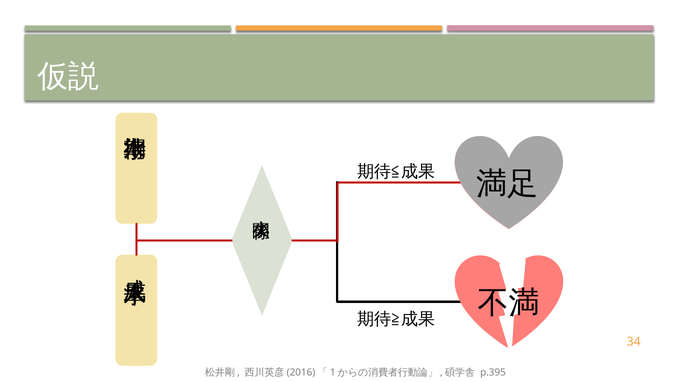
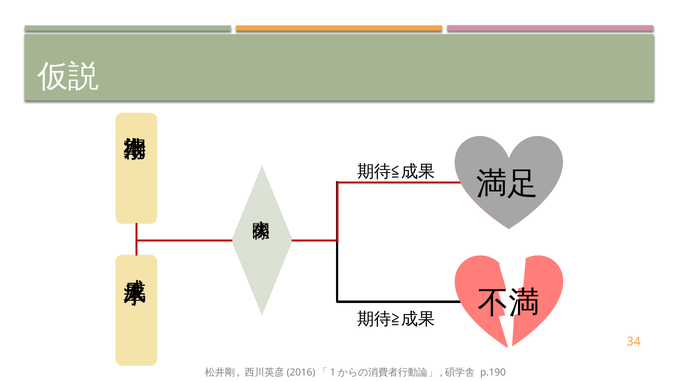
p.395: p.395 -> p.190 (493, 372)
